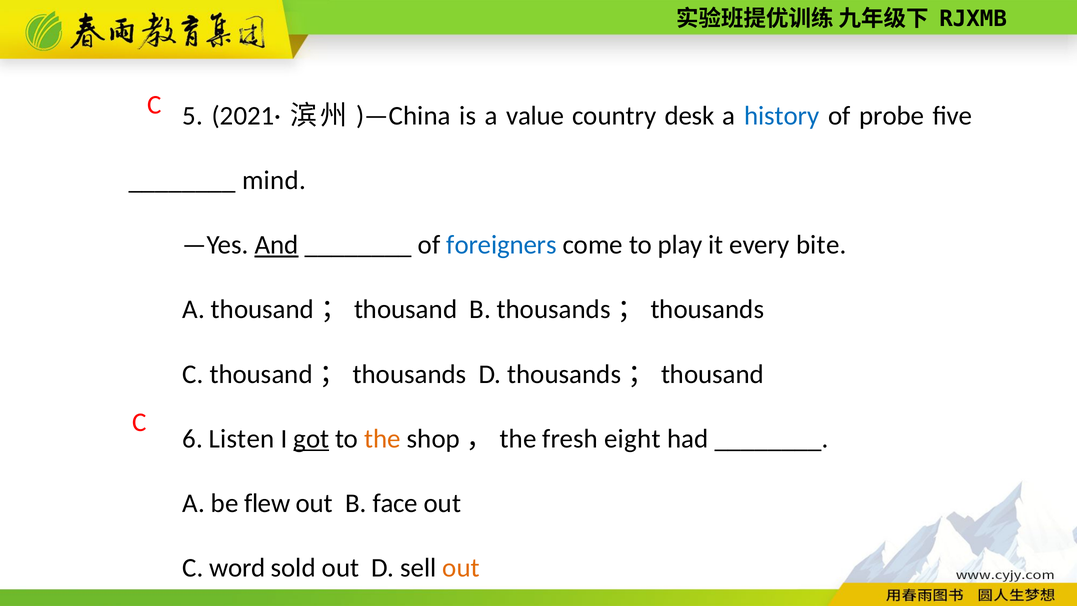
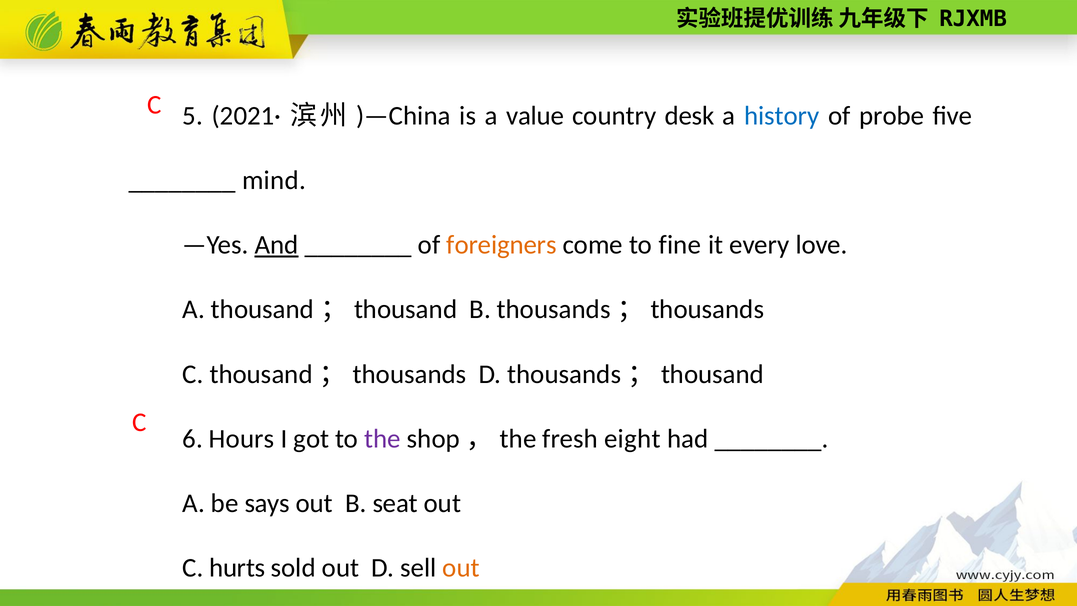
foreigners colour: blue -> orange (502, 245)
play: play -> fine (680, 245)
bite: bite -> love (822, 245)
Listen: Listen -> Hours (242, 439)
got underline: present -> none (311, 439)
the colour: orange -> purple (383, 439)
flew: flew -> says (267, 503)
face: face -> seat (395, 503)
word: word -> hurts (237, 568)
